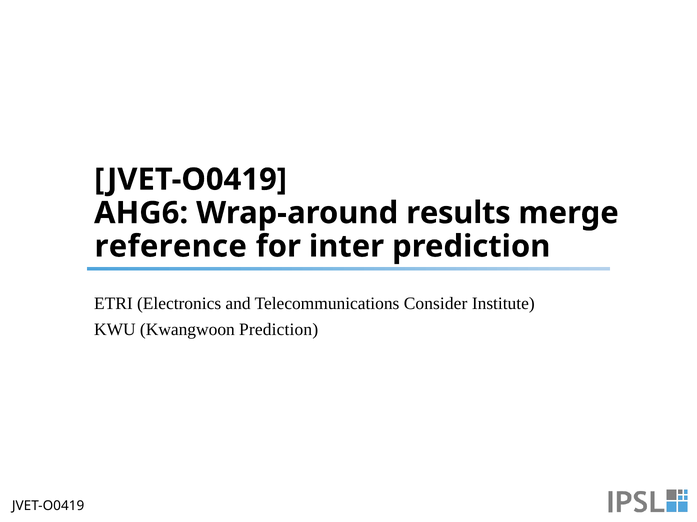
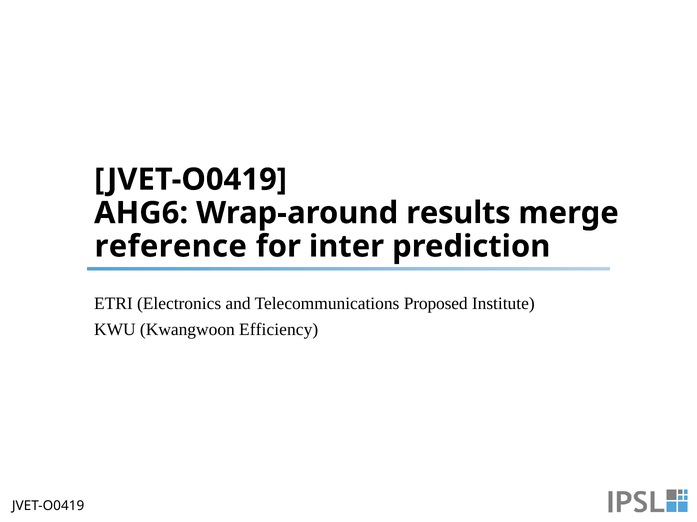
Consider: Consider -> Proposed (436, 304)
Kwangwoon Prediction: Prediction -> Efficiency (279, 330)
